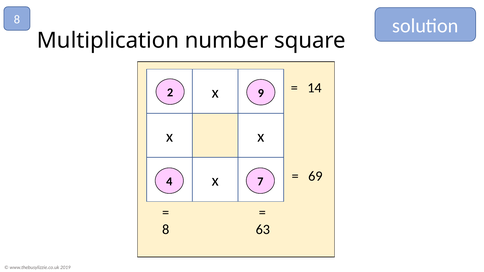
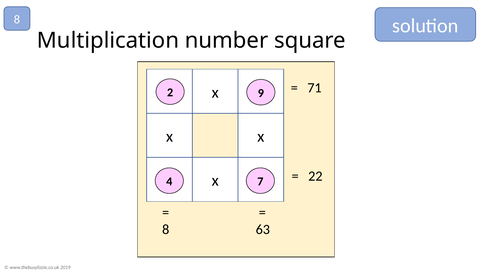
14: 14 -> 71 (315, 88)
69: 69 -> 22 (315, 176)
